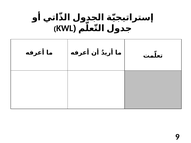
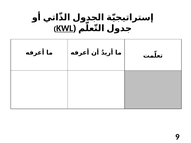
KWL underline: none -> present (65, 28)
